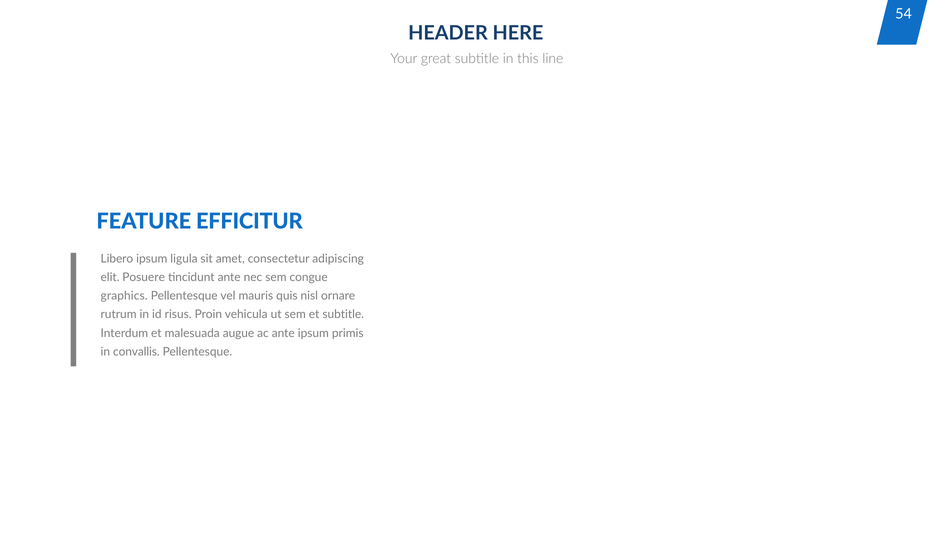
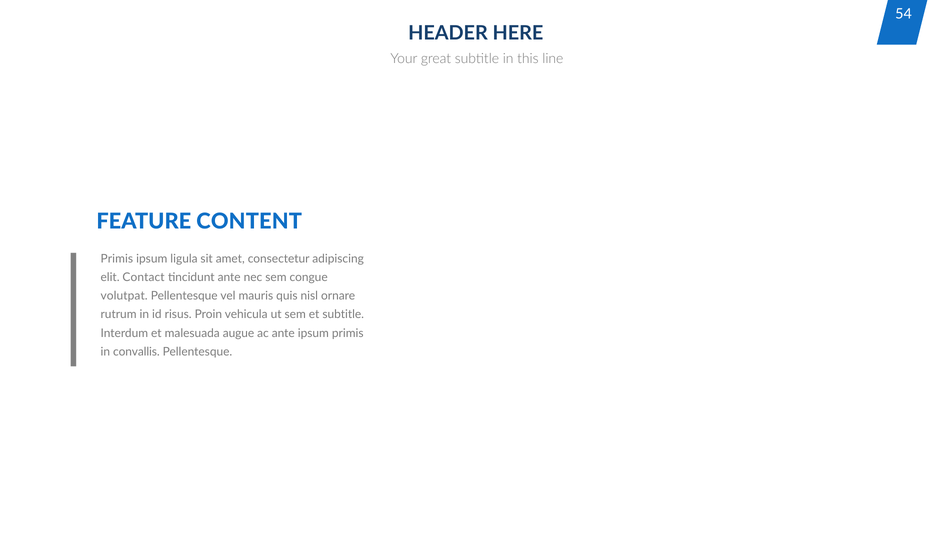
EFFICITUR: EFFICITUR -> CONTENT (249, 221)
Libero: Libero -> Primis (117, 259)
Posuere: Posuere -> Contact (144, 277)
graphics: graphics -> volutpat (124, 296)
